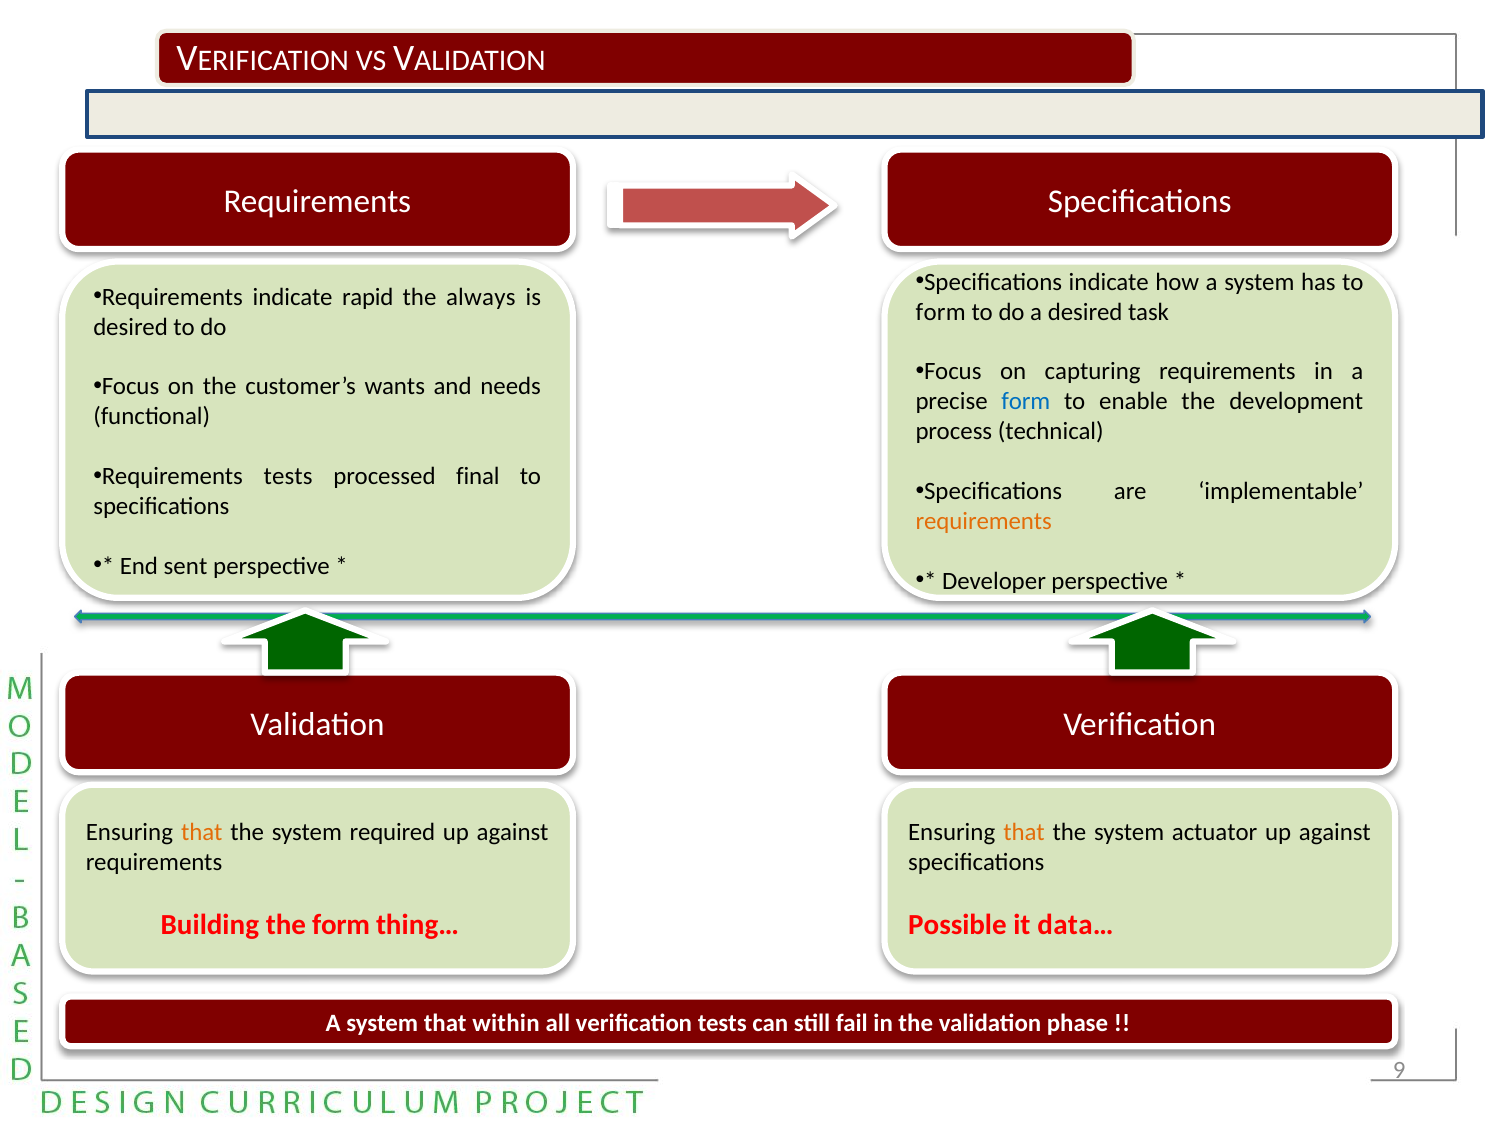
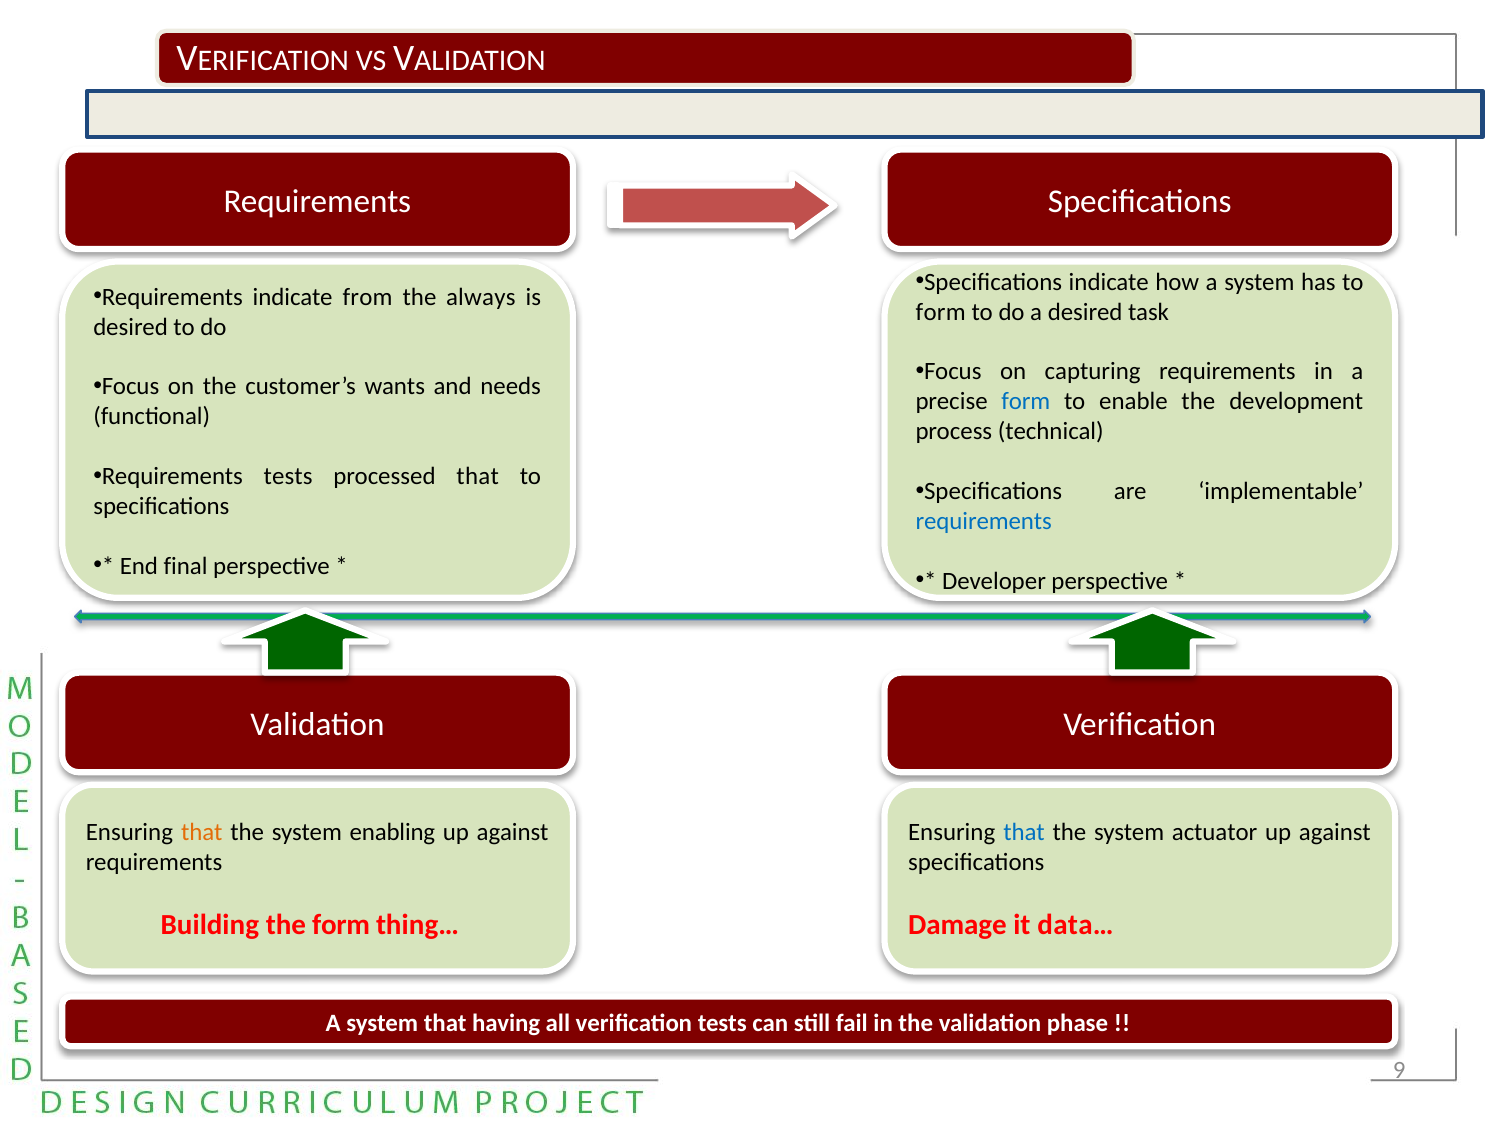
rapid: rapid -> from (368, 297)
processed final: final -> that (478, 476)
requirements colour: orange -> blue (984, 521)
sent: sent -> final (186, 566)
required: required -> enabling (392, 833)
that colour: orange -> blue (1024, 833)
Possible: Possible -> Damage (957, 925)
within: within -> having (506, 1023)
